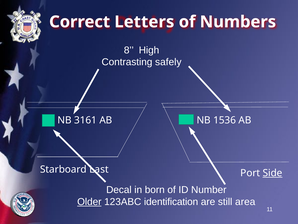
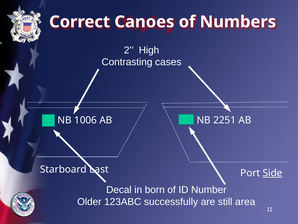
Letters: Letters -> Canoes (144, 22)
8: 8 -> 2 (129, 50)
safely: safely -> cases (168, 62)
3161: 3161 -> 1006 (86, 120)
1536: 1536 -> 2251 (225, 120)
Older underline: present -> none (89, 201)
identification: identification -> successfully (171, 201)
